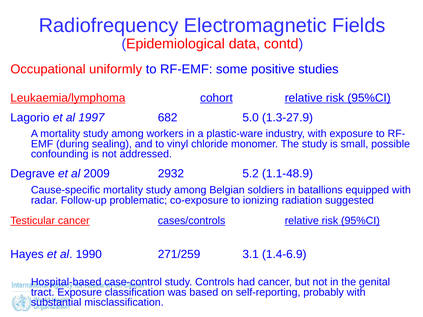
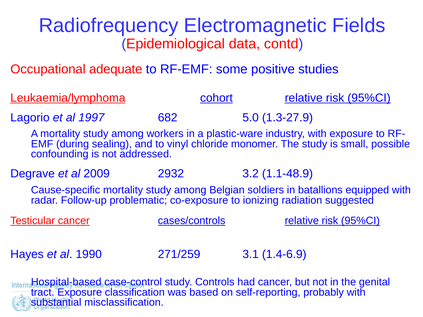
uniformly: uniformly -> adequate (116, 69)
5.2: 5.2 -> 3.2 (251, 174)
